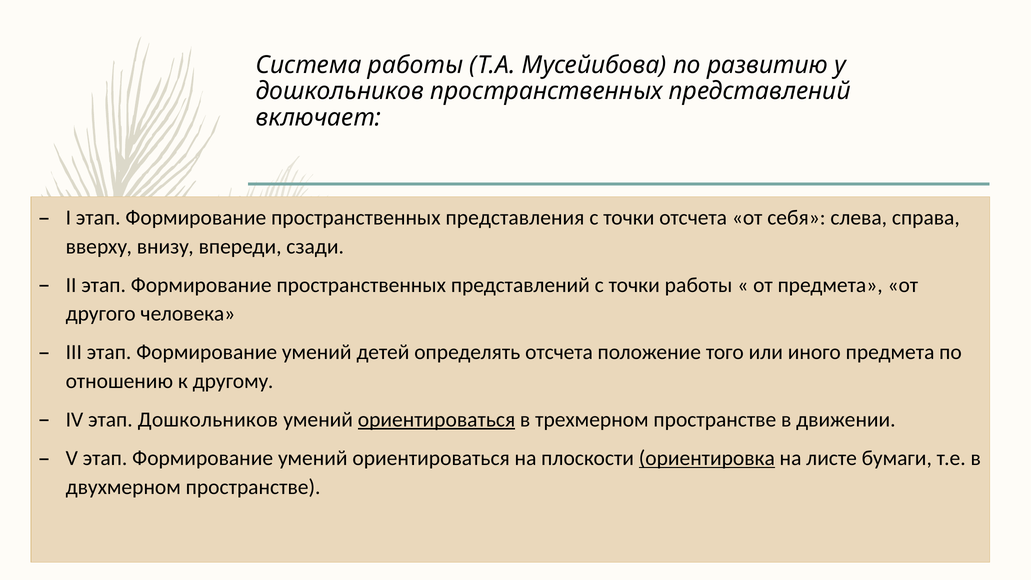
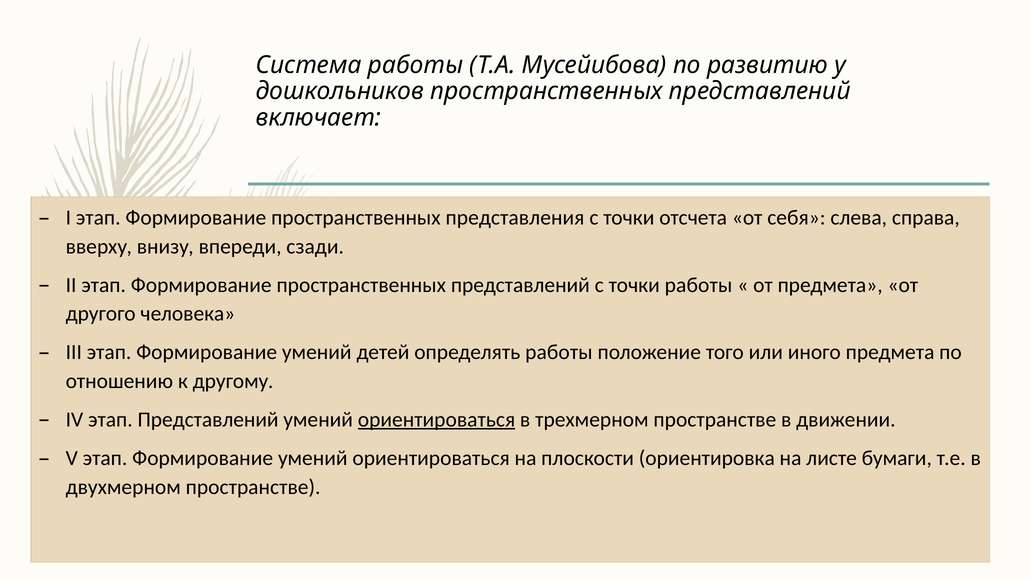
определять отсчета: отсчета -> работы (559, 352)
этап Дошкольников: Дошкольников -> Представлений (208, 420)
ориентировка underline: present -> none (707, 458)
